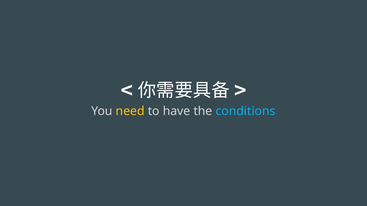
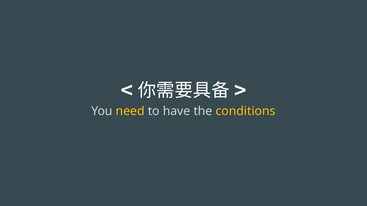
conditions colour: light blue -> yellow (246, 111)
